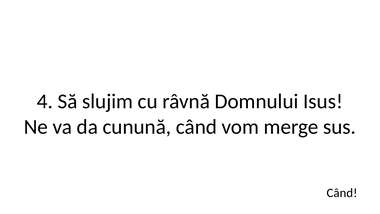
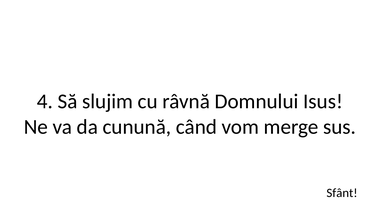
Când: Când -> Sfânt (342, 193)
